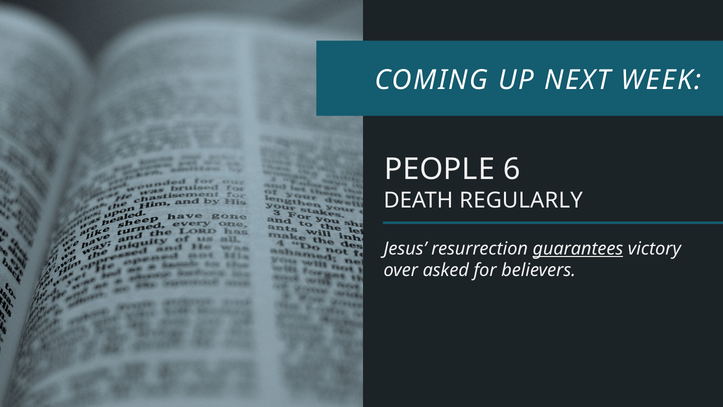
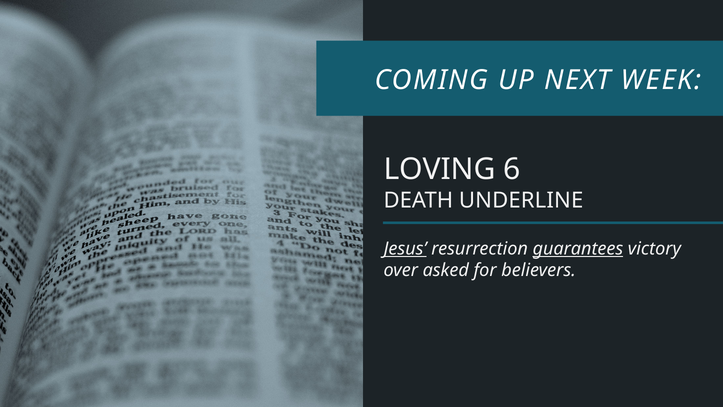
PEOPLE: PEOPLE -> LOVING (440, 169)
REGULARLY: REGULARLY -> UNDERLINE (521, 200)
Jesus underline: none -> present (405, 249)
